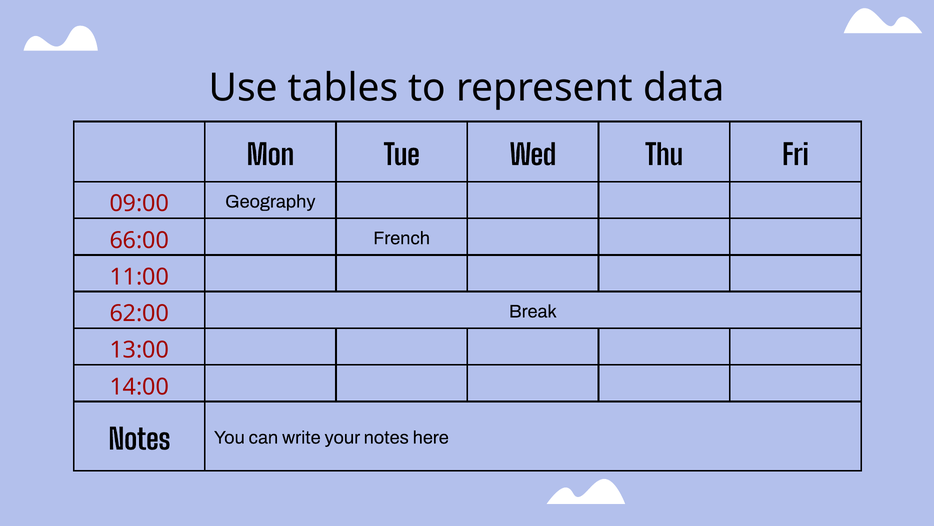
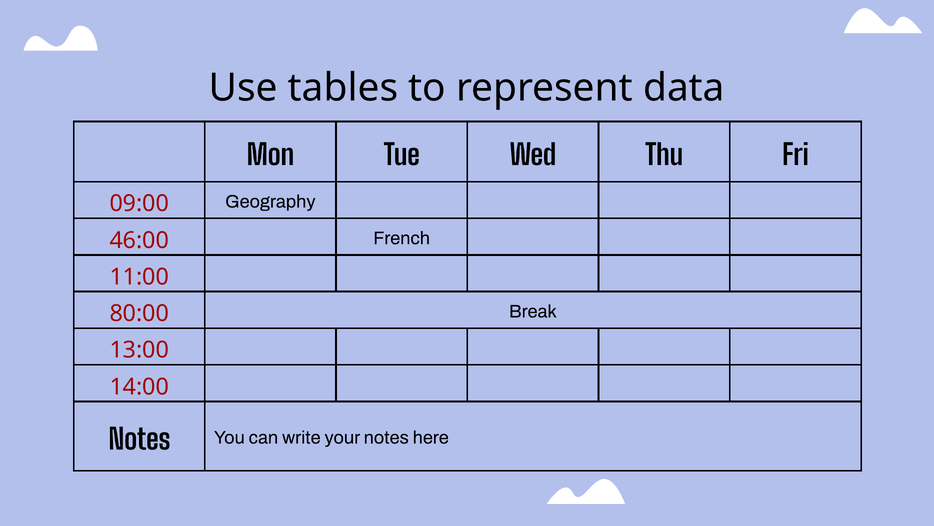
66:00: 66:00 -> 46:00 (139, 240)
62:00: 62:00 -> 80:00 (139, 313)
